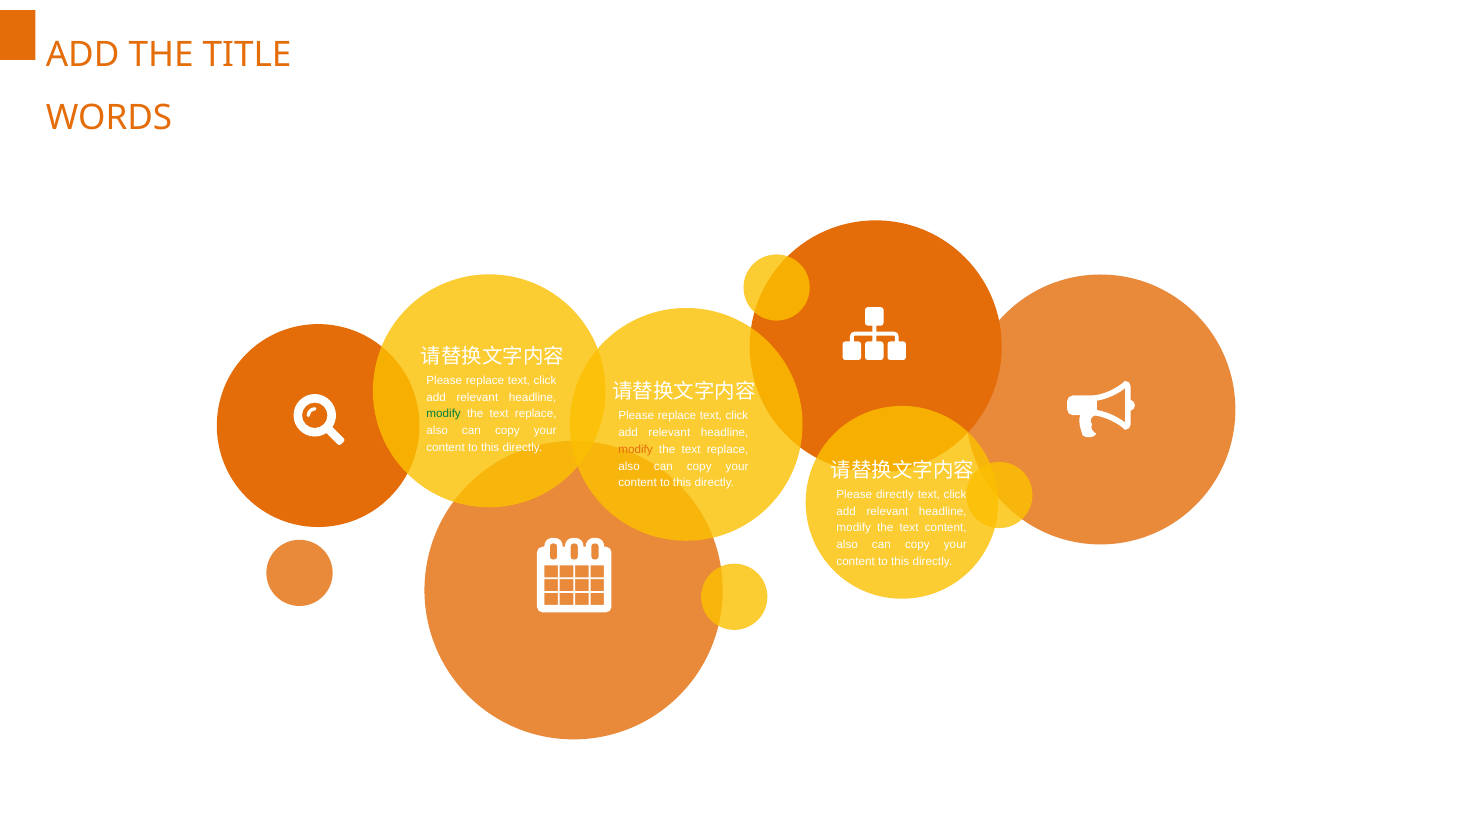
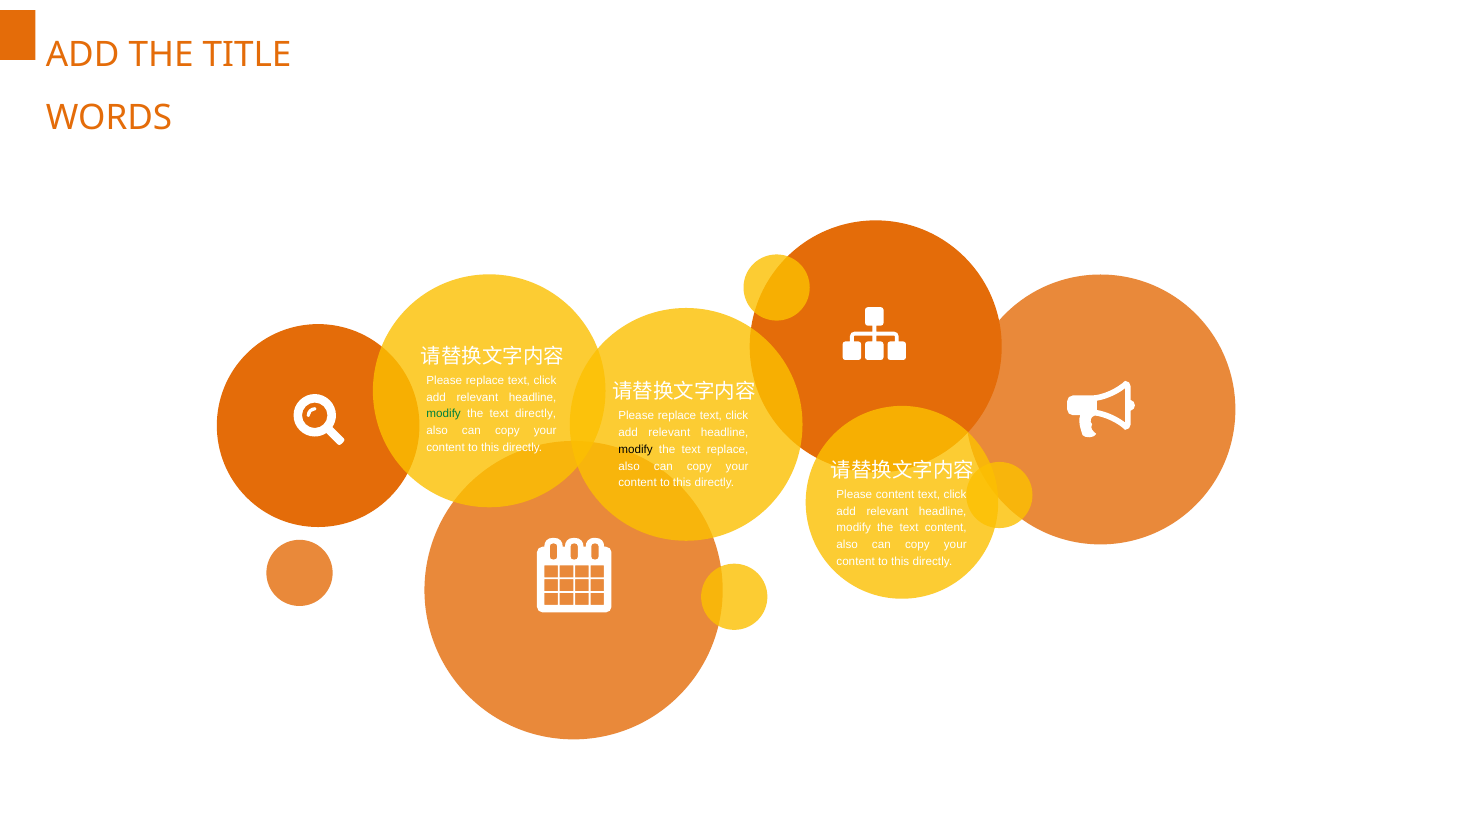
replace: replace -> directly (536, 414)
modify colour: orange -> black (636, 449)
Please directly: directly -> content (895, 494)
